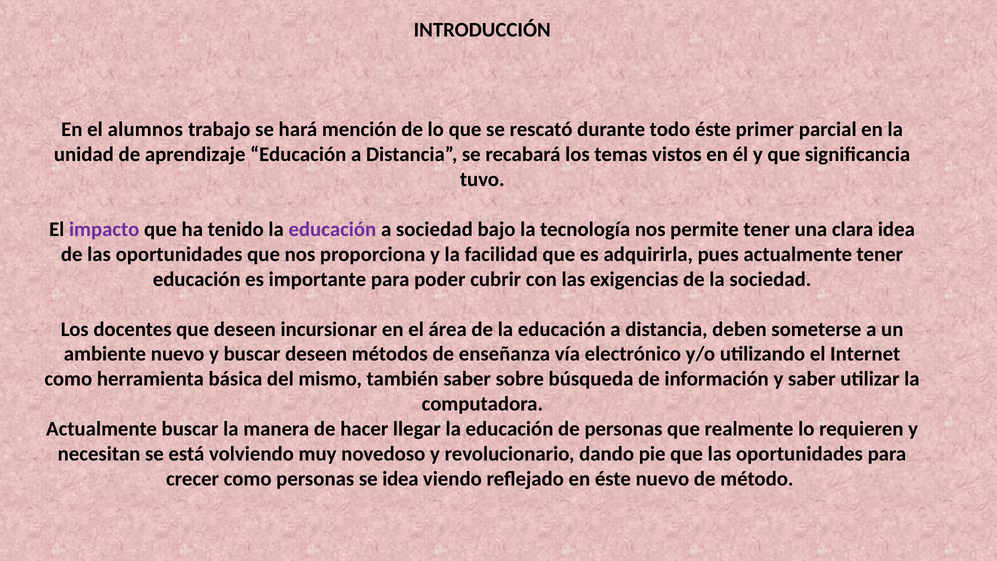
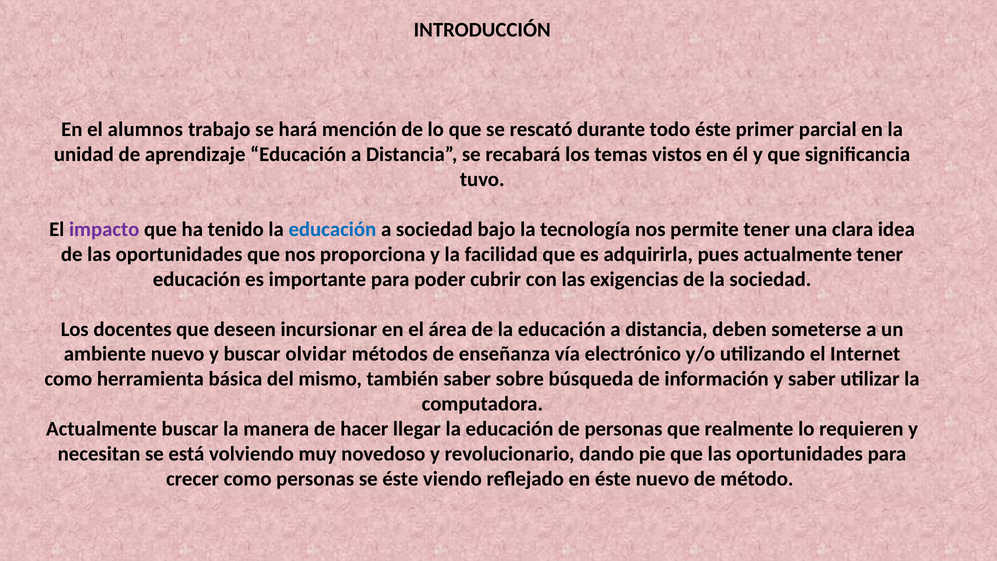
educación colour: purple -> blue (332, 229)
buscar deseen: deseen -> olvidar (316, 354)
se idea: idea -> éste (400, 479)
